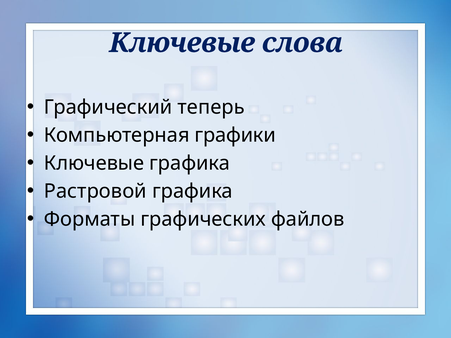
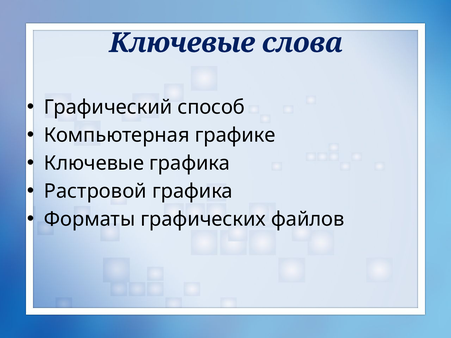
теперь: теперь -> способ (211, 107)
графики: графики -> графике (235, 135)
